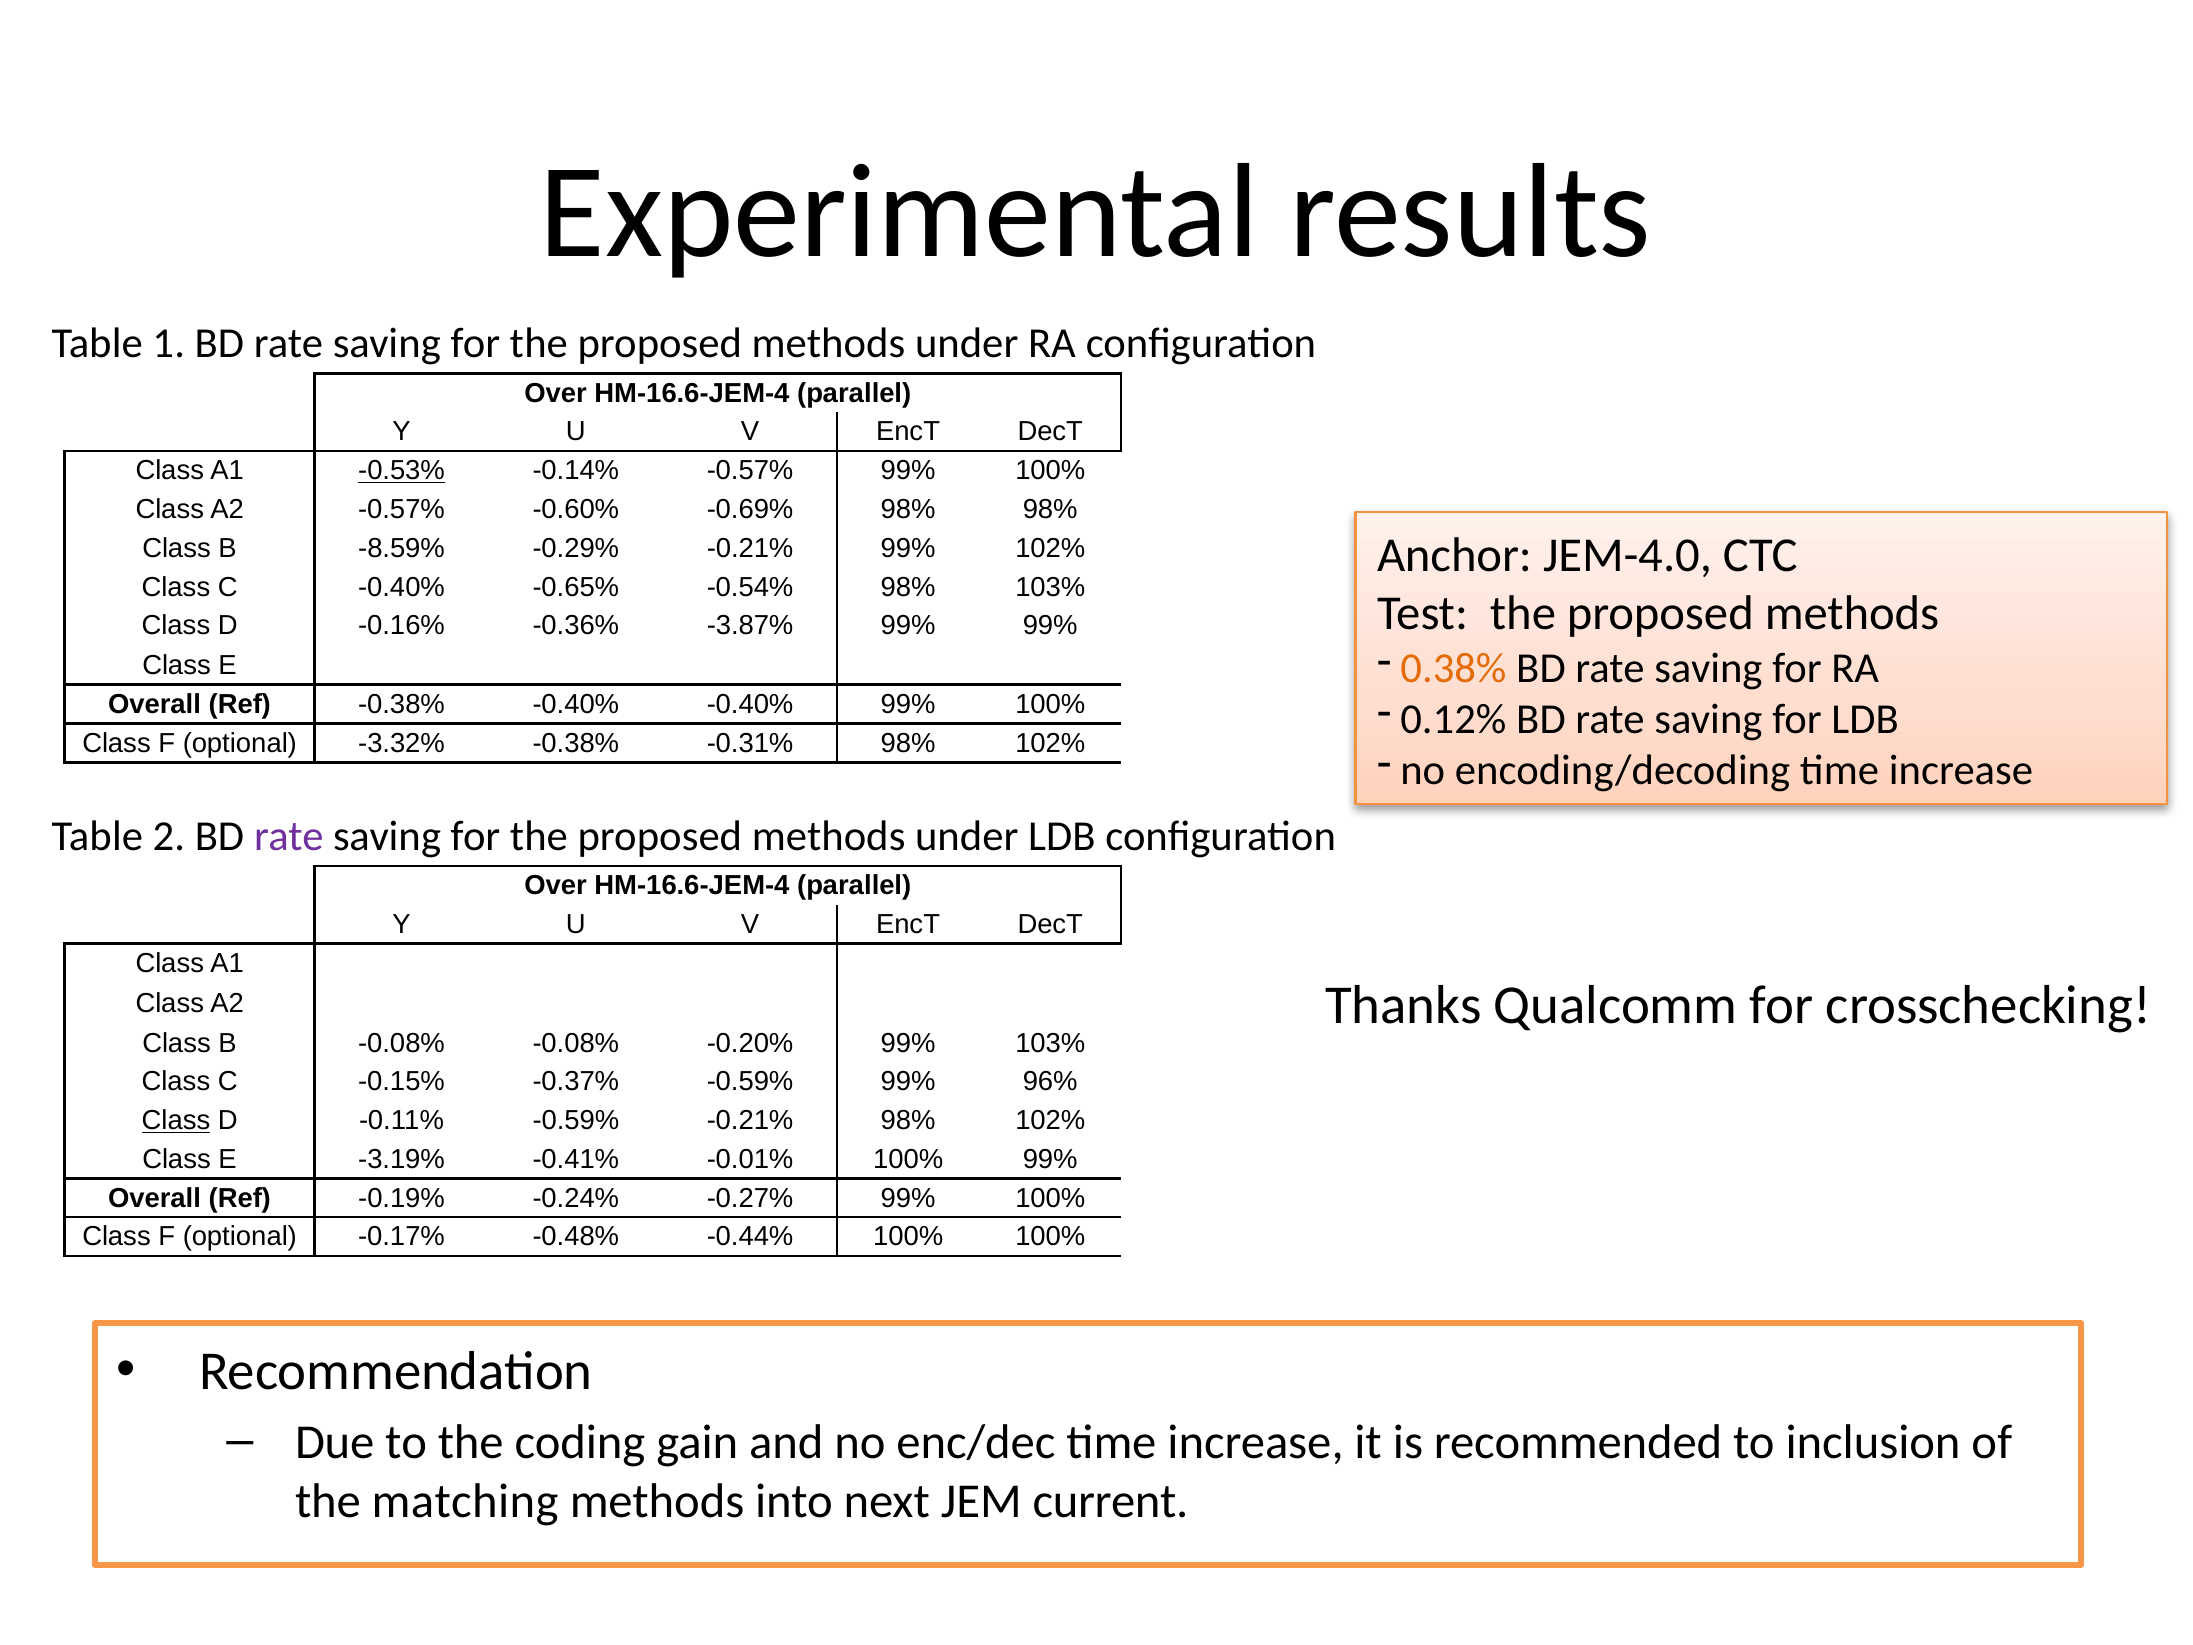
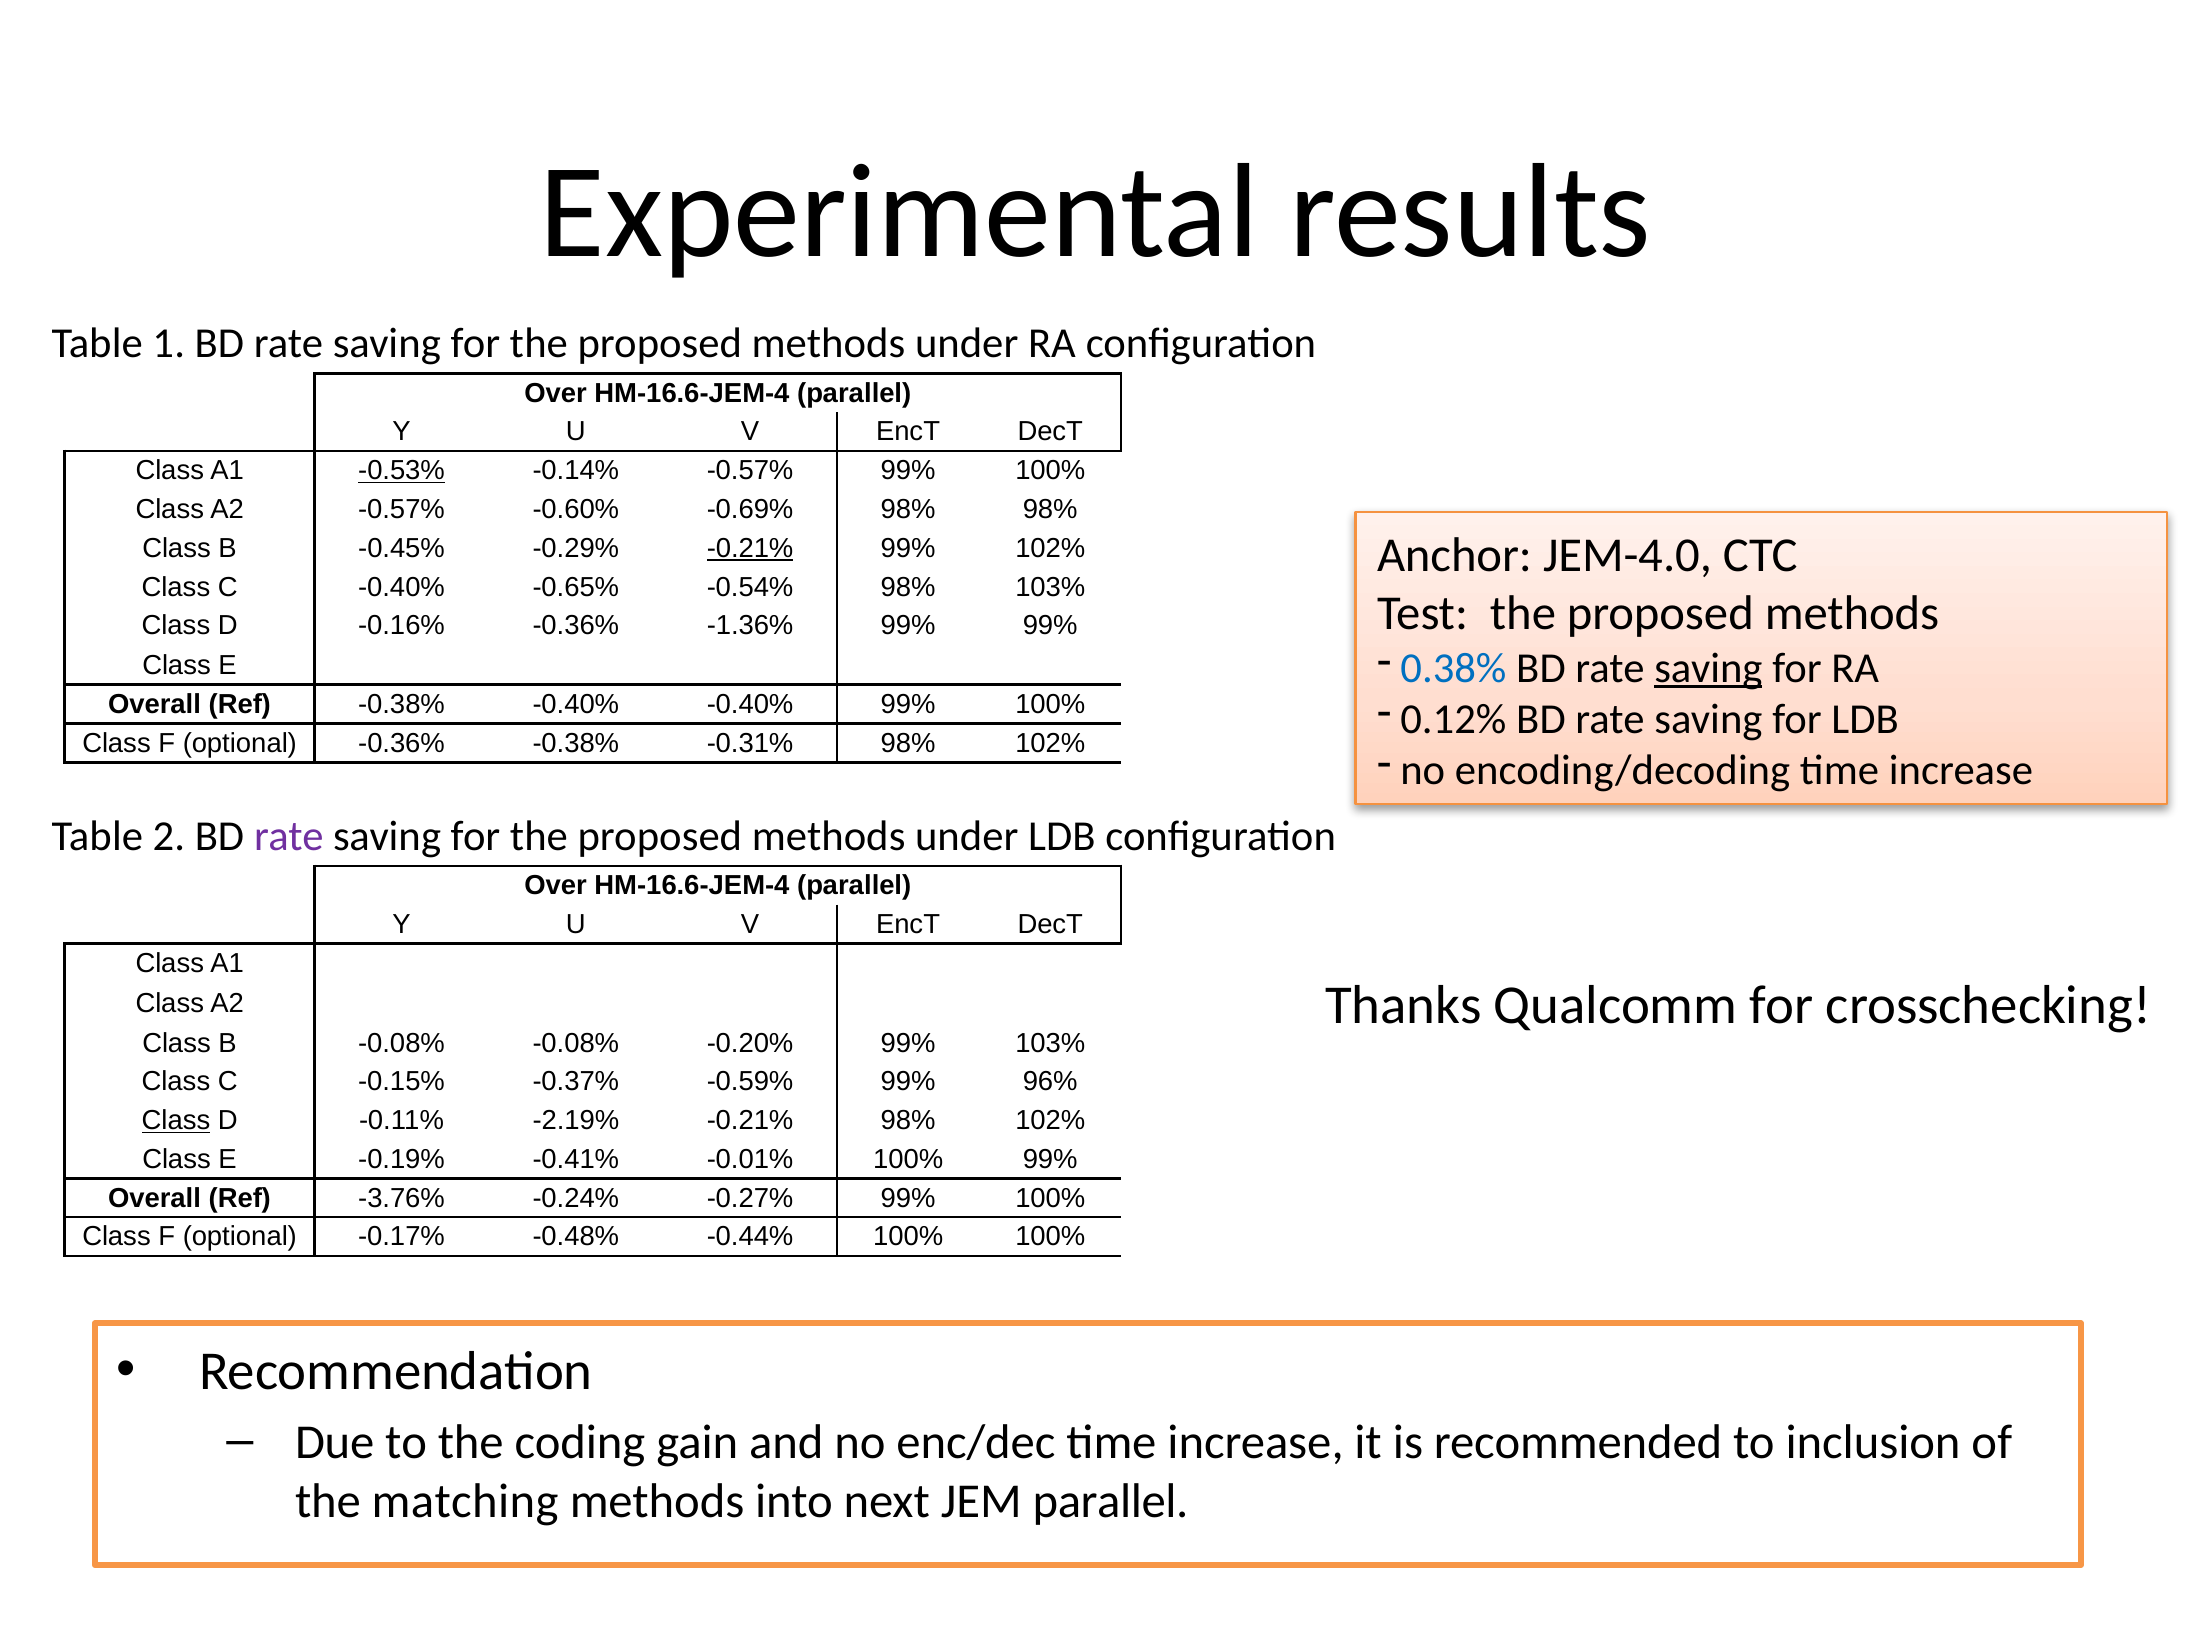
-8.59%: -8.59% -> -0.45% (402, 548)
-0.21% underline: none -> present (750, 548)
-3.87%: -3.87% -> -1.36% (750, 626)
0.38% colour: orange -> blue (1453, 668)
saving underline: none -> present (1708, 668)
optional -3.32%: -3.32% -> -0.36% (402, 743)
-0.11% -0.59%: -0.59% -> -2.19% (576, 1120)
-3.19%: -3.19% -> -0.19% (402, 1159)
-0.19%: -0.19% -> -3.76% (402, 1198)
JEM current: current -> parallel (1111, 1501)
